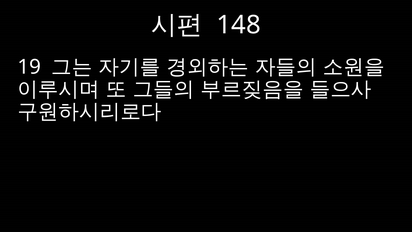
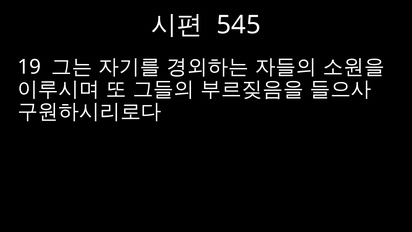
148: 148 -> 545 (239, 25)
